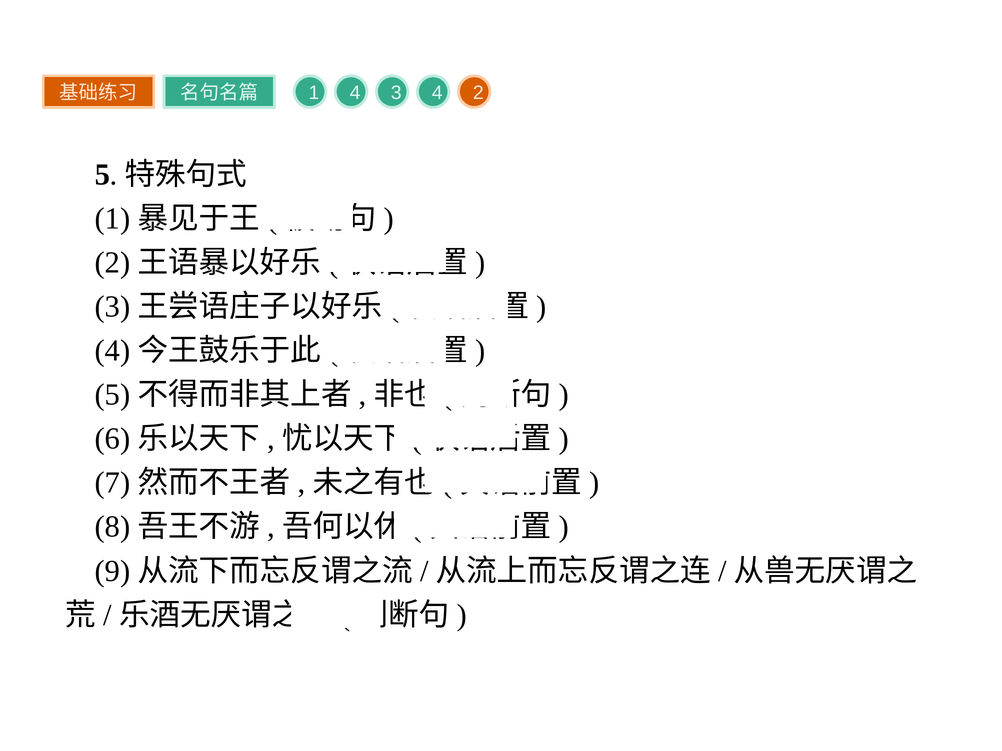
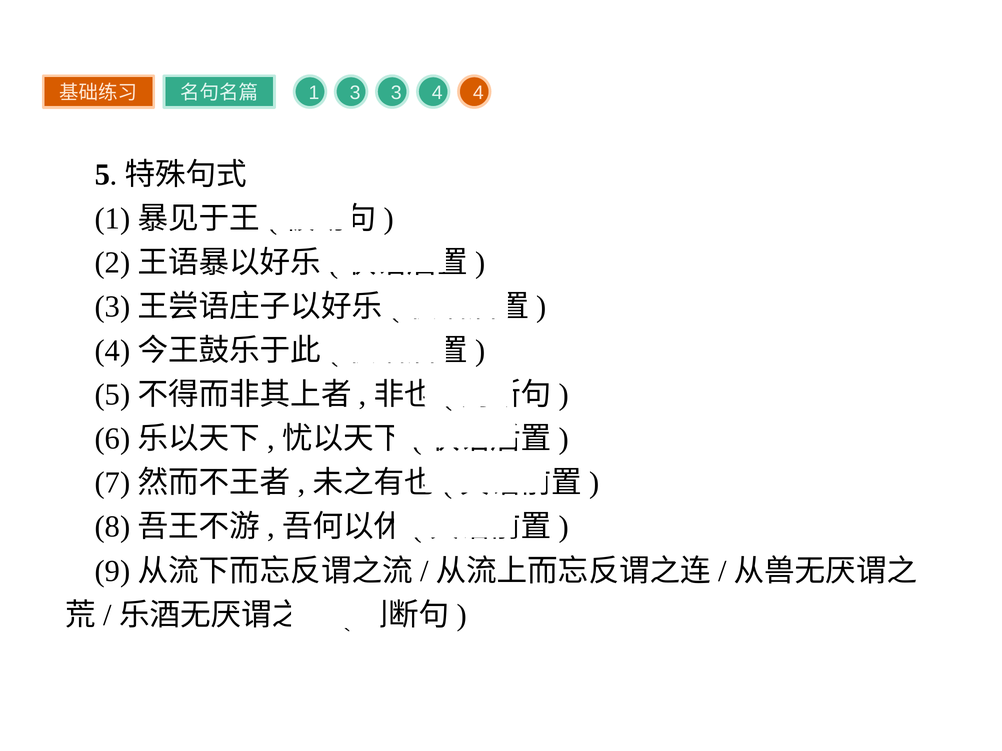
1 4: 4 -> 3 (355, 93)
4 2: 2 -> 4 (478, 93)
